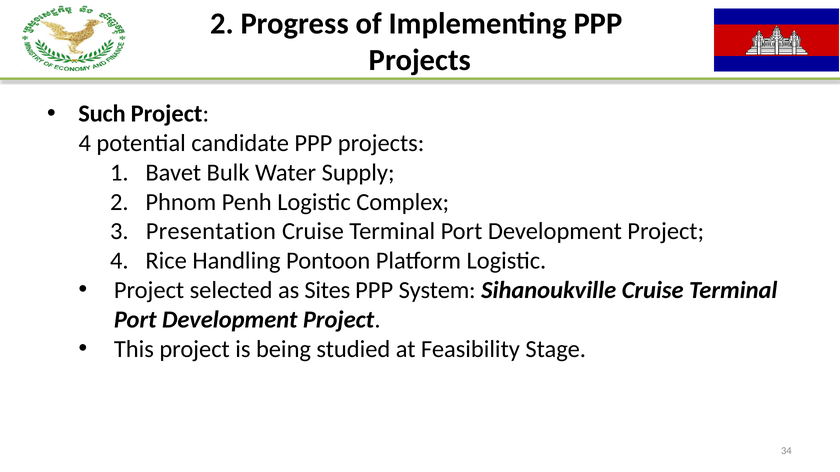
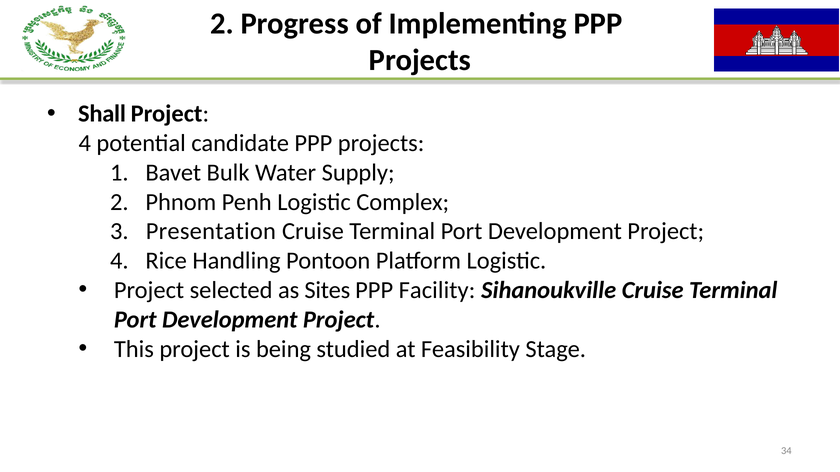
Such: Such -> Shall (102, 114)
System: System -> Facility (437, 290)
